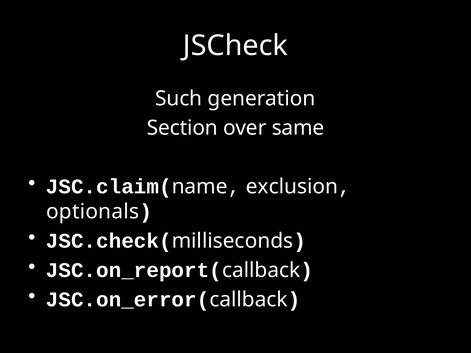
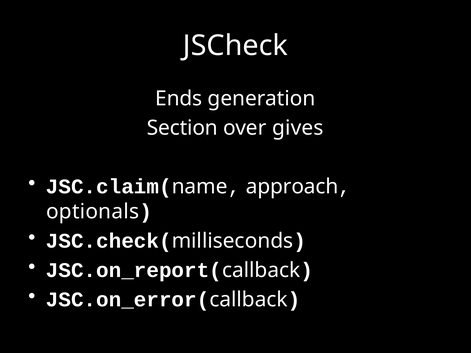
Such: Such -> Ends (179, 99)
same: same -> gives (298, 128)
exclusion: exclusion -> approach (292, 187)
